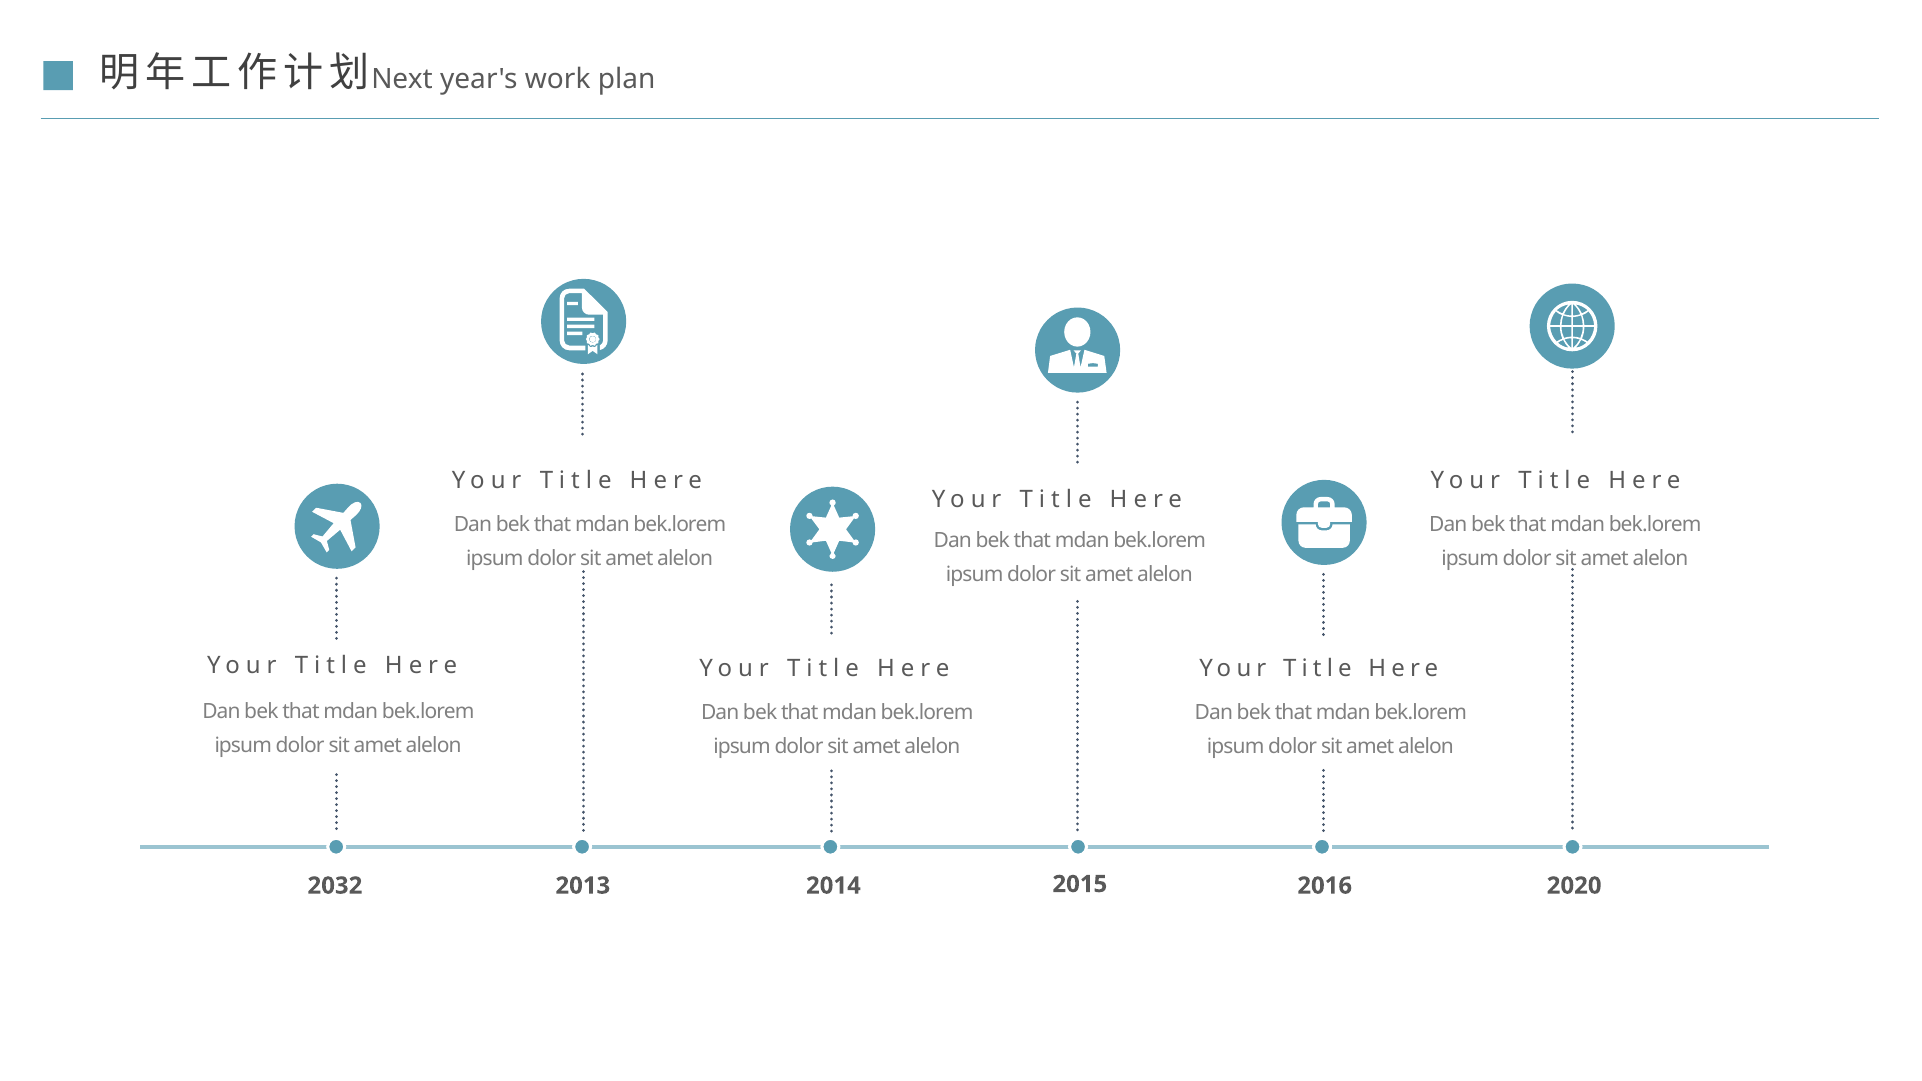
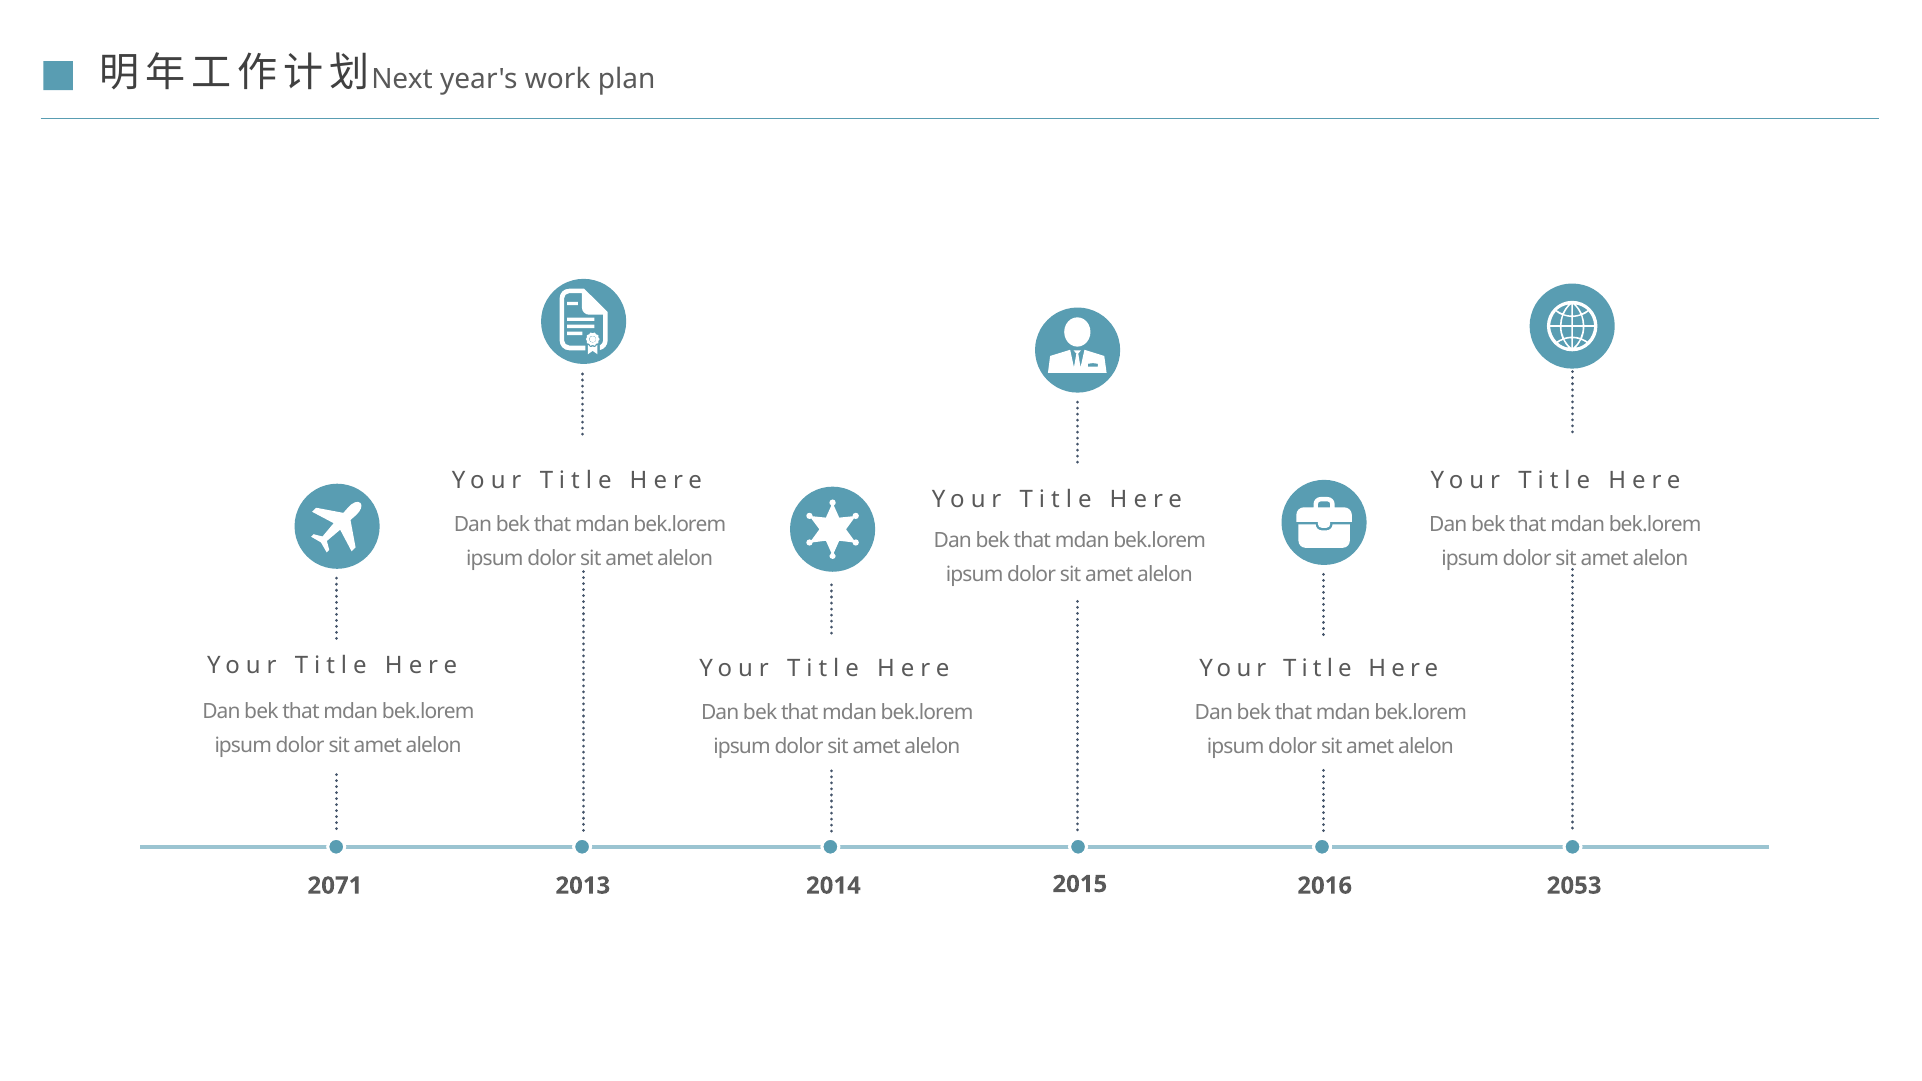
2032: 2032 -> 2071 (335, 886)
2020: 2020 -> 2053 (1574, 886)
